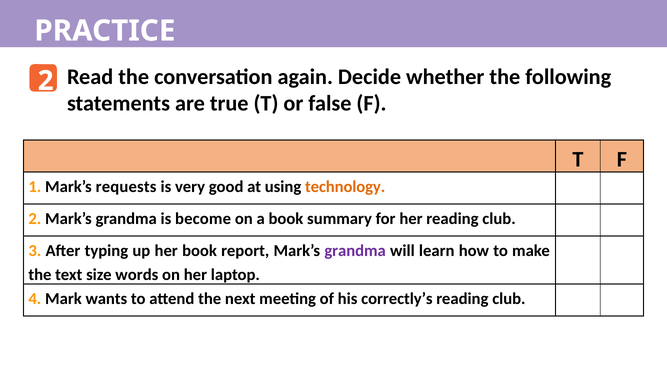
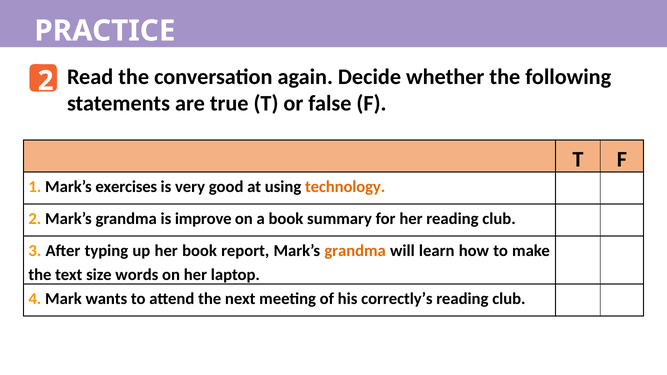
requests: requests -> exercises (126, 187)
become: become -> improve (203, 219)
grandma colour: purple -> orange (355, 251)
